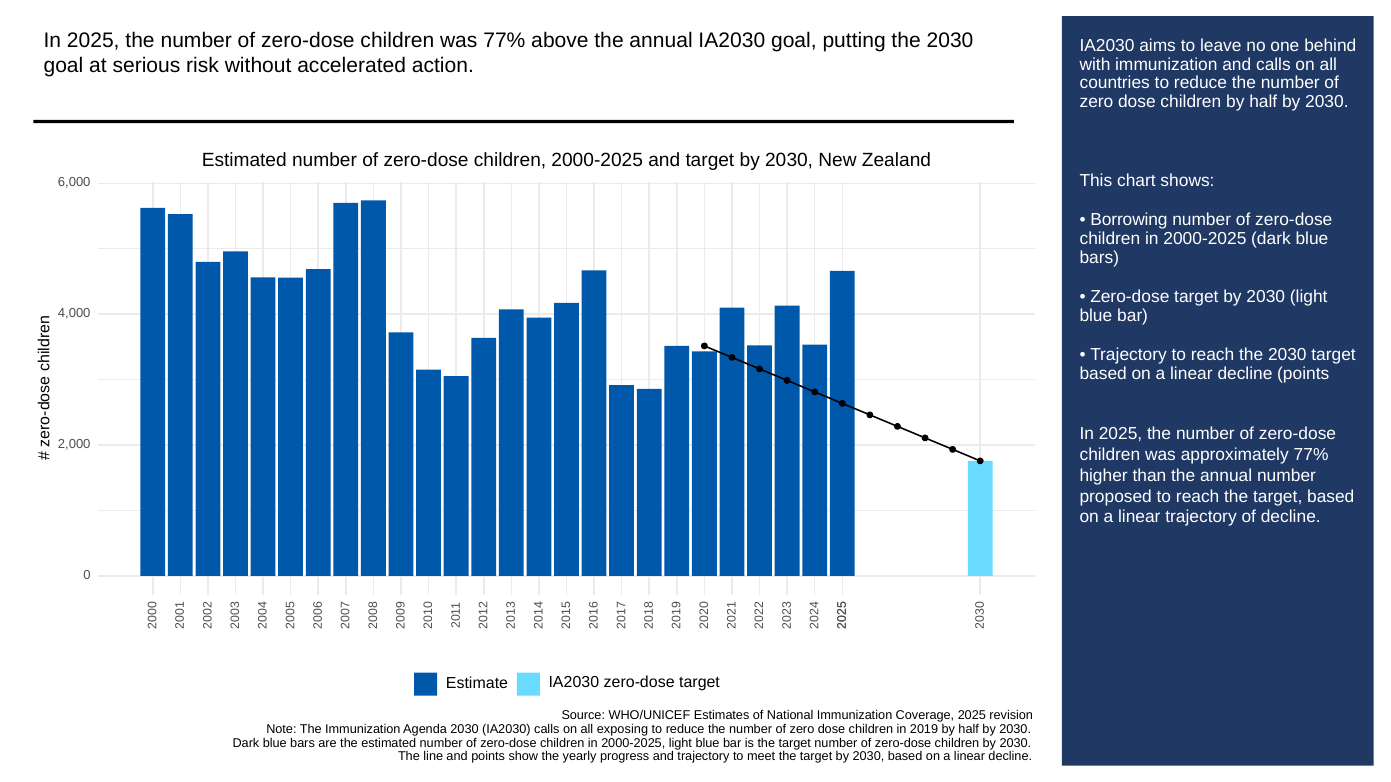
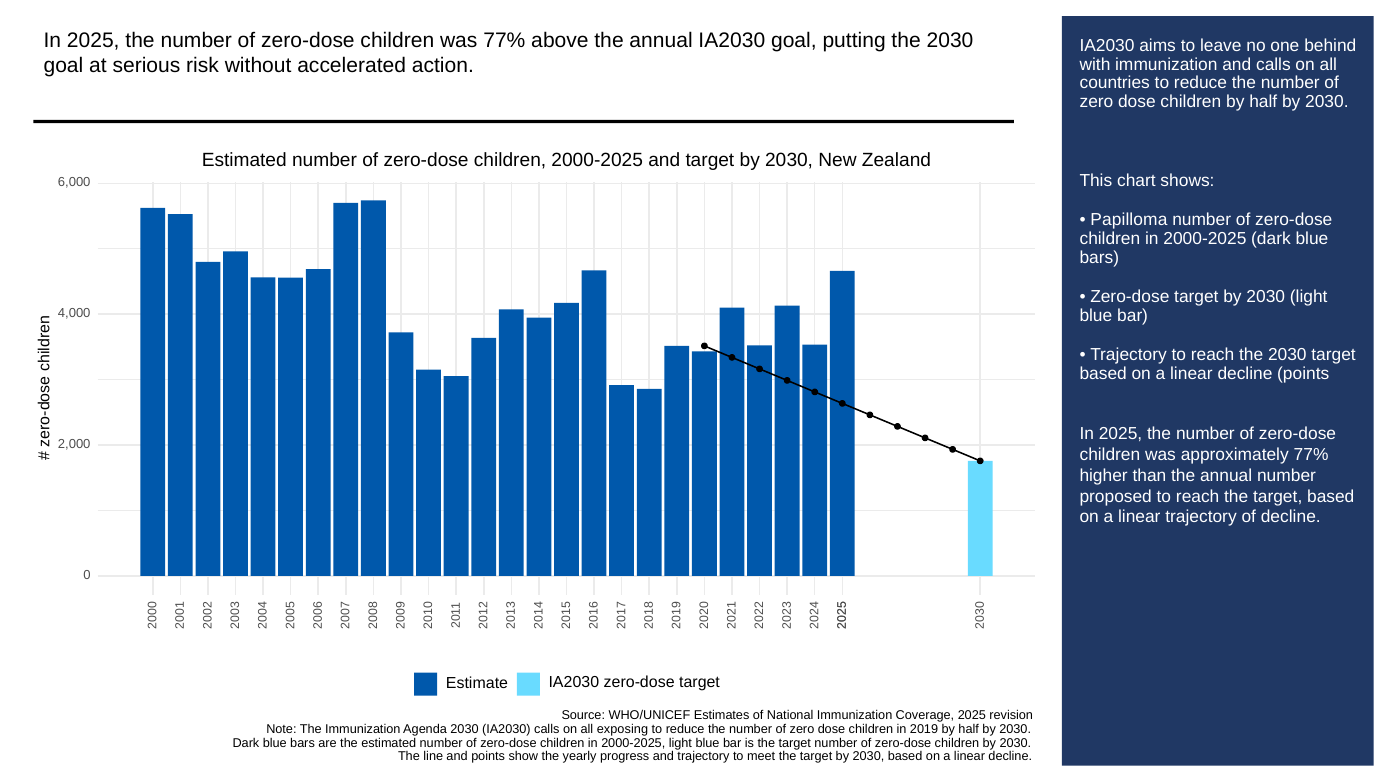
Borrowing: Borrowing -> Papilloma (1129, 220)
